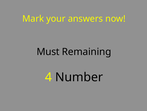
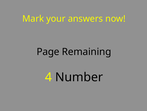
Must: Must -> Page (48, 51)
